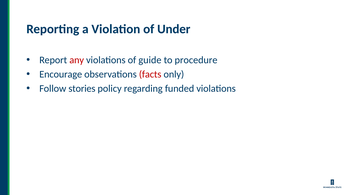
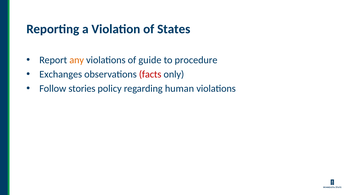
Under: Under -> States (174, 29)
any colour: red -> orange (77, 60)
Encourage: Encourage -> Exchanges (61, 74)
funded: funded -> human (179, 88)
